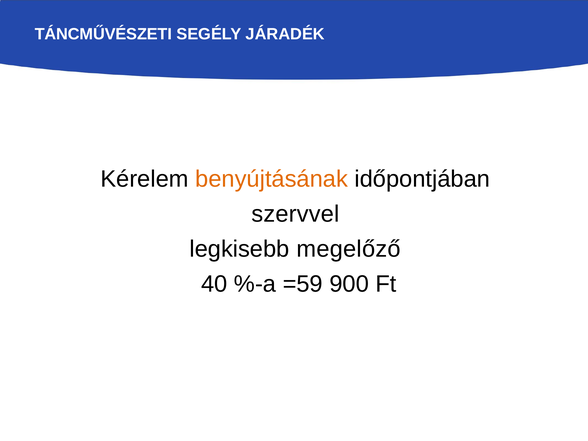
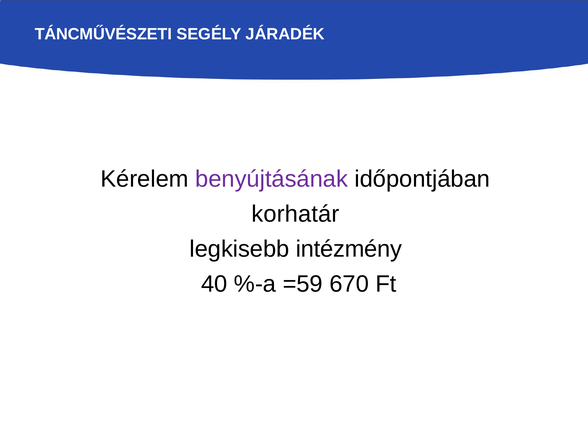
benyújtásának colour: orange -> purple (272, 179)
szervvel: szervvel -> korhatár (295, 214)
megelőző: megelőző -> intézmény (349, 249)
900: 900 -> 670 (349, 284)
